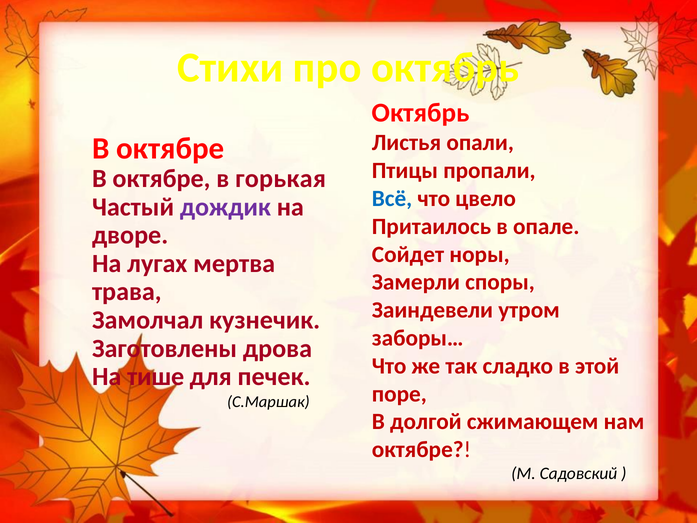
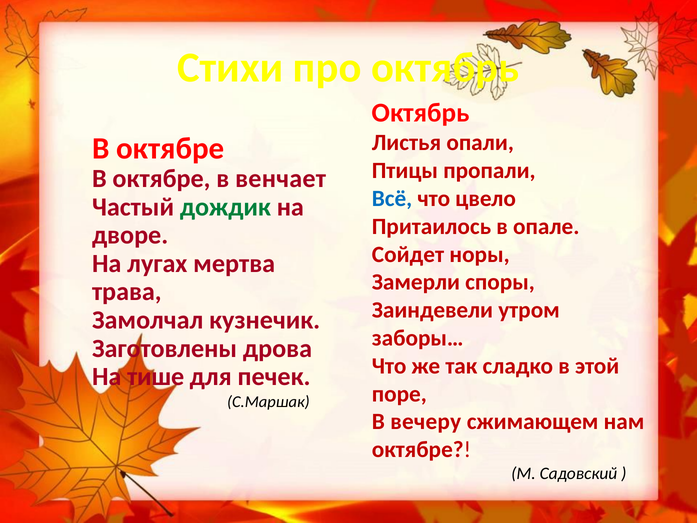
горькая: горькая -> венчает (281, 179)
дождик colour: purple -> green (225, 207)
долгой: долгой -> вечеру (426, 422)
